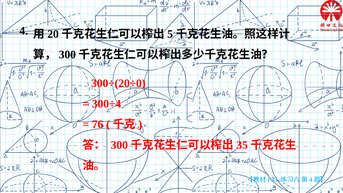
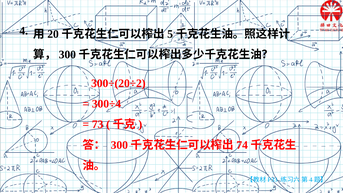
300÷(20÷0: 300÷(20÷0 -> 300÷(20÷2 (118, 83)
76: 76 -> 73 (98, 124)
35: 35 -> 74 (242, 145)
